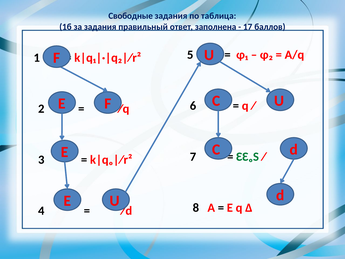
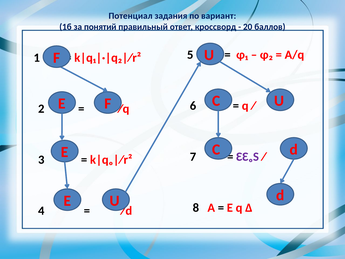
Свободные: Свободные -> Потенциал (131, 16)
таблица: таблица -> вариант (219, 16)
за задания: задания -> понятий (100, 27)
заполнена: заполнена -> кроссворд (216, 27)
17: 17 -> 20 (248, 27)
ƐƐₒS colour: green -> purple (248, 157)
